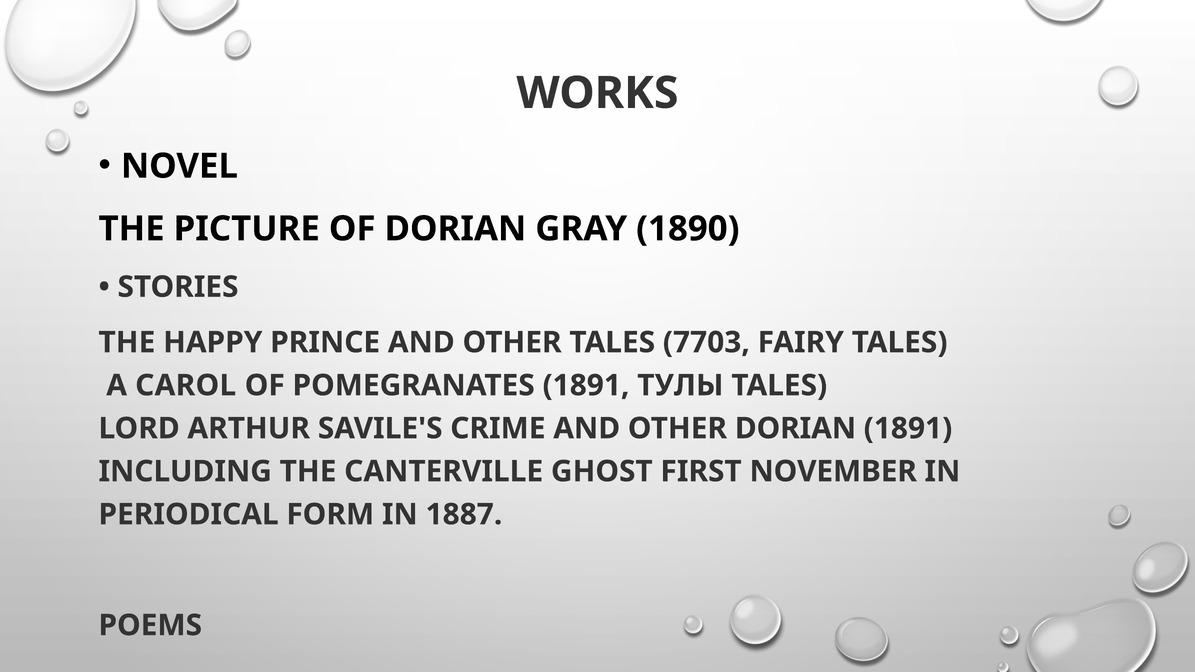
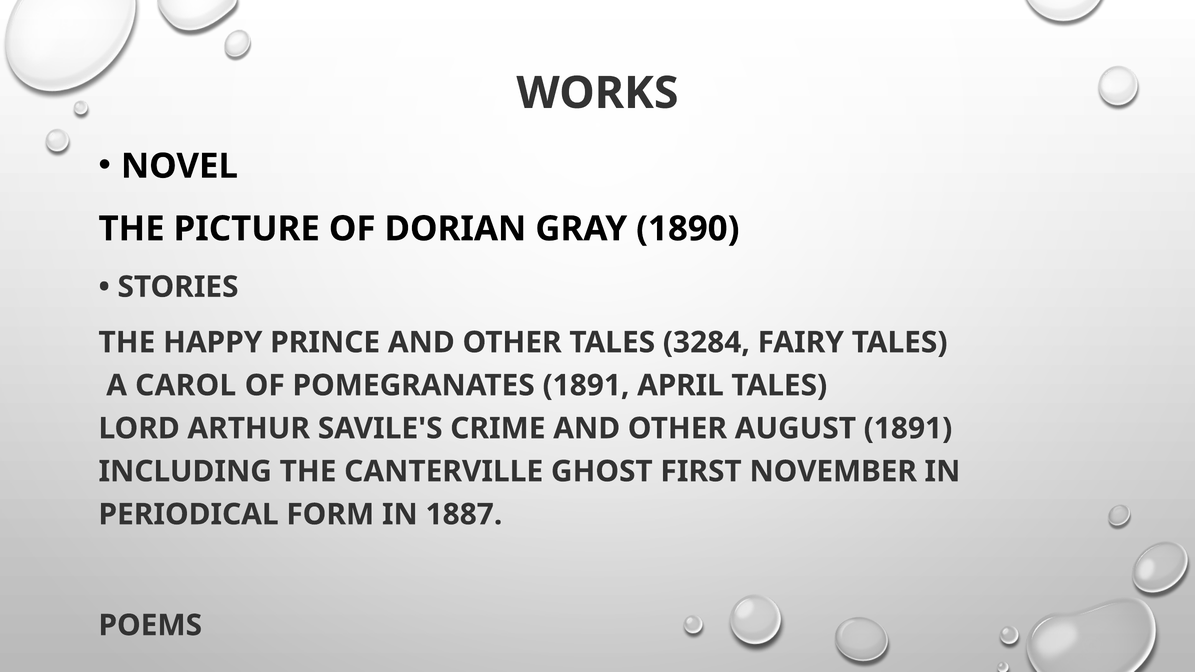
7703: 7703 -> 3284 (706, 342)
ТУЛЫ: ТУЛЫ -> APRIL (680, 386)
OTHER DORIAN: DORIAN -> AUGUST (795, 429)
